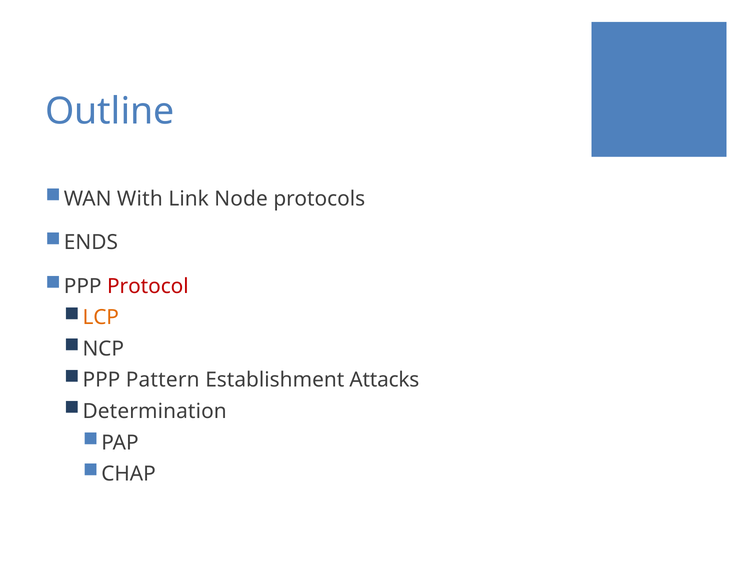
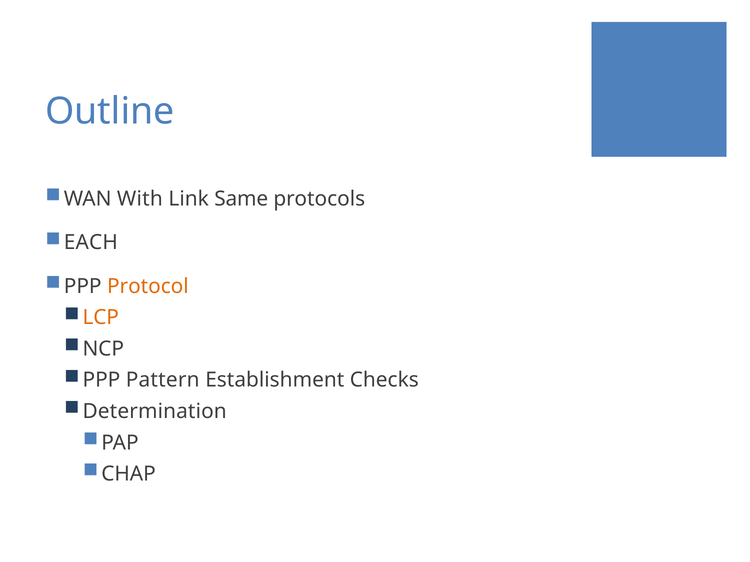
Node: Node -> Same (241, 199)
ENDS: ENDS -> EACH (91, 243)
Protocol colour: red -> orange (148, 287)
Attacks: Attacks -> Checks (384, 380)
